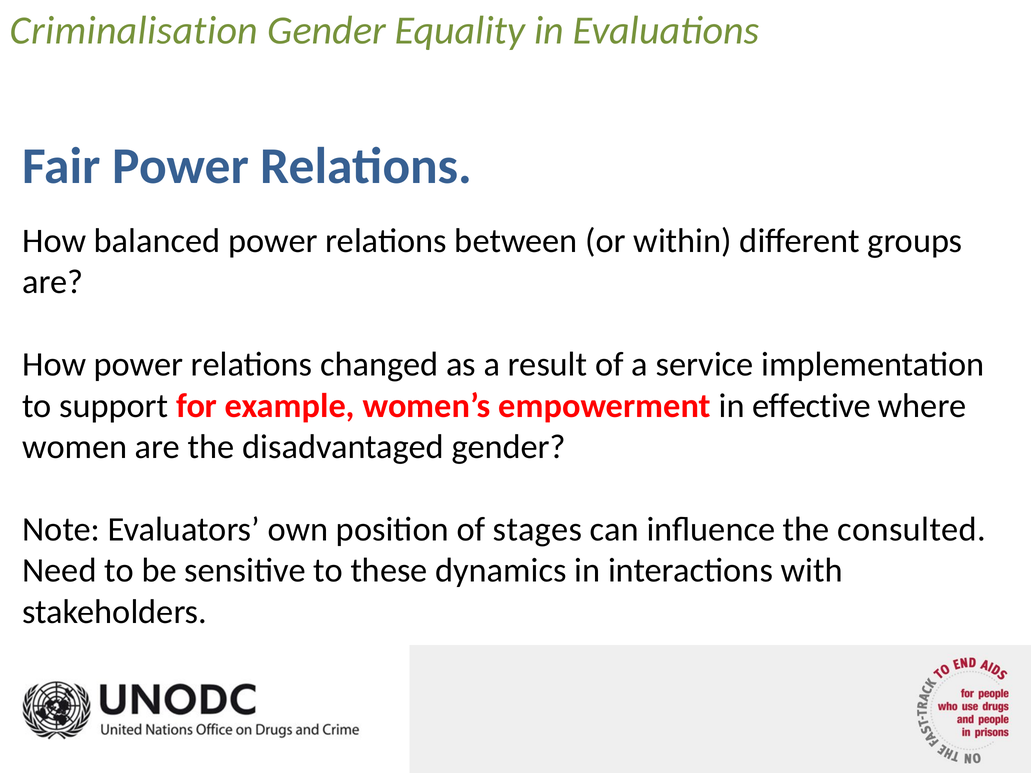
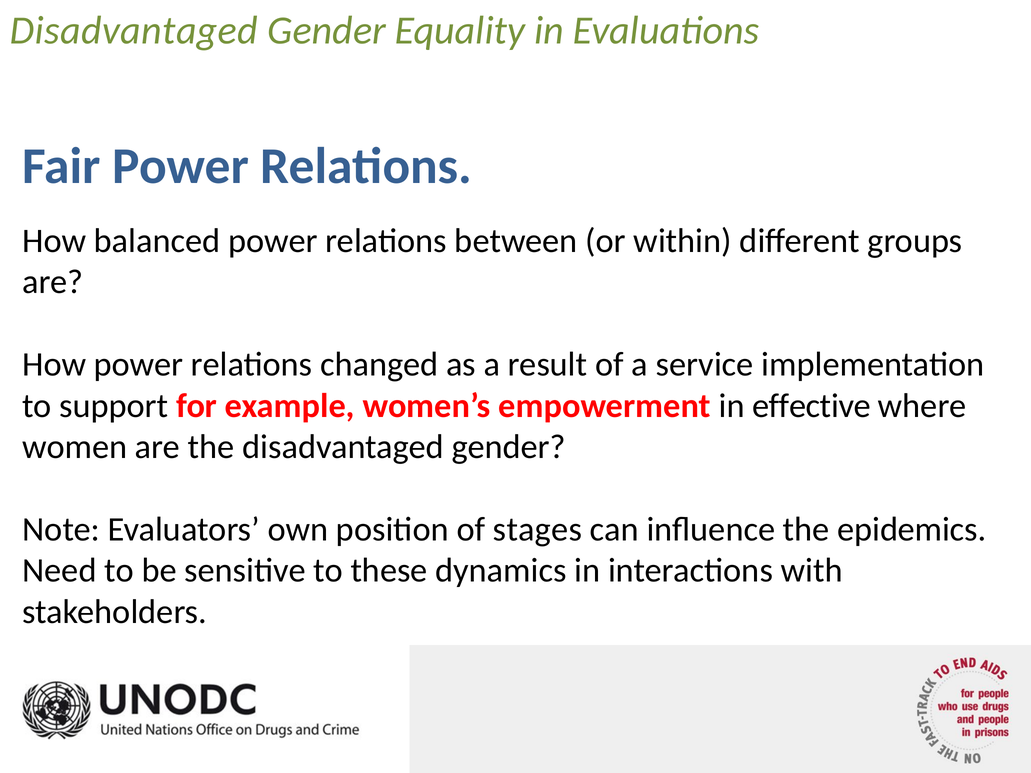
Criminalisation: Criminalisation -> Disadvantaged (134, 31)
consulted: consulted -> epidemics (912, 530)
